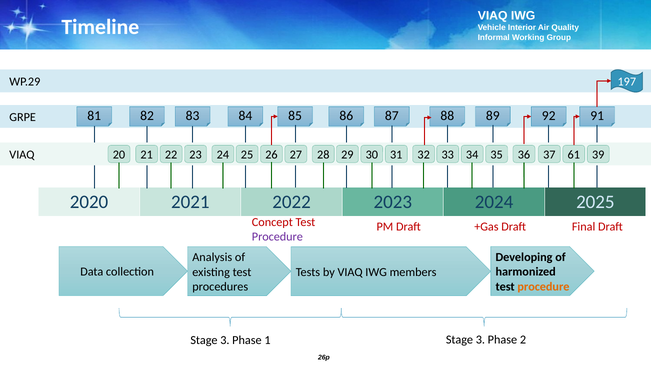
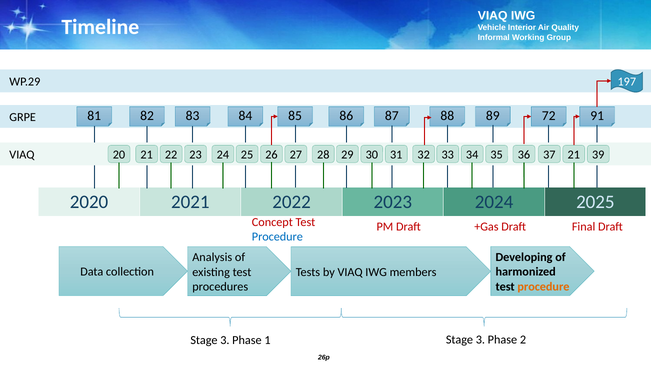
92: 92 -> 72 (549, 116)
37 61: 61 -> 21 (574, 155)
Procedure colour: purple -> blue (277, 237)
